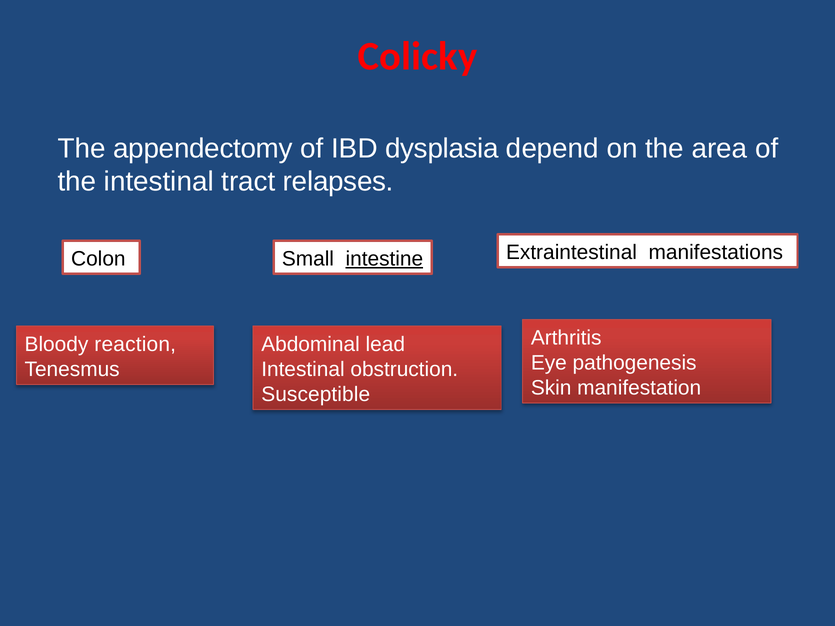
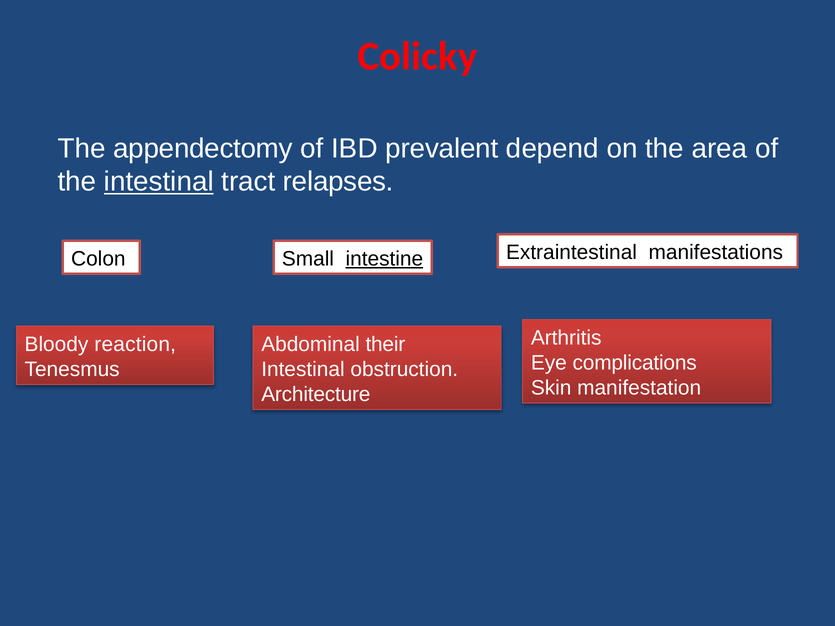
dysplasia: dysplasia -> prevalent (442, 148)
intestinal underline: none -> present (159, 182)
lead: lead -> their (385, 344)
pathogenesis: pathogenesis -> complications (635, 363)
Susceptible: Susceptible -> Architecture (316, 394)
